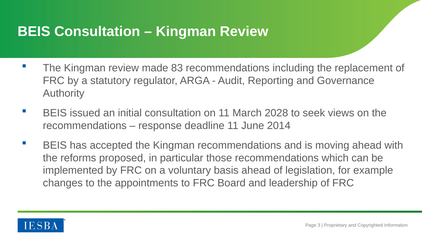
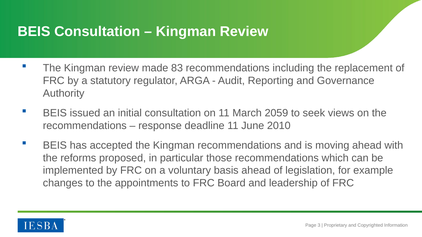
2028: 2028 -> 2059 (276, 113)
2014: 2014 -> 2010 (279, 126)
